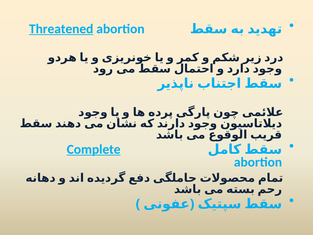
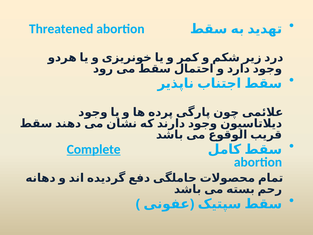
Threatened underline: present -> none (61, 29)
